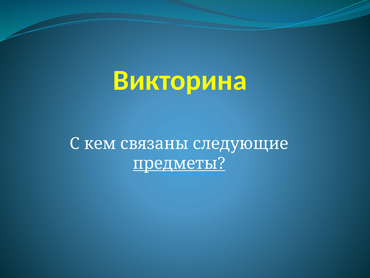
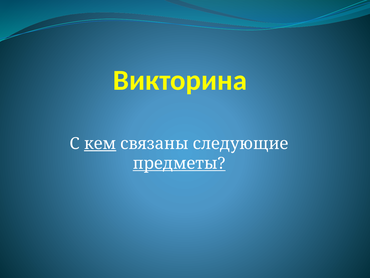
кем underline: none -> present (100, 143)
